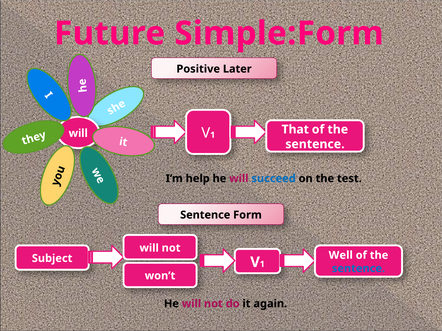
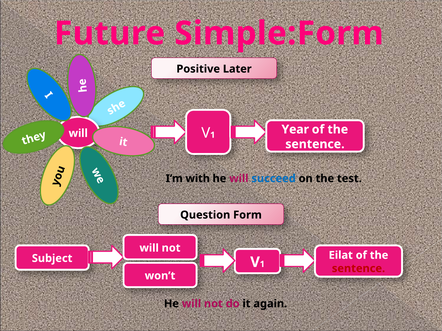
That: That -> Year (295, 130)
help: help -> with (198, 179)
Sentence: Sentence -> Question (205, 215)
Well: Well -> Eilat (341, 256)
sentence colour: blue -> red (358, 269)
